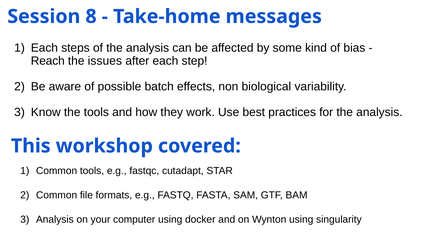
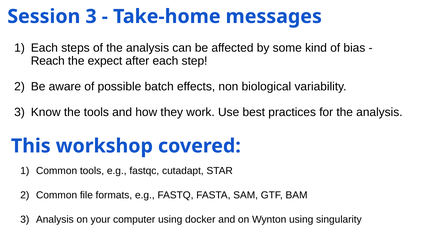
Session 8: 8 -> 3 (91, 16)
issues: issues -> expect (105, 61)
